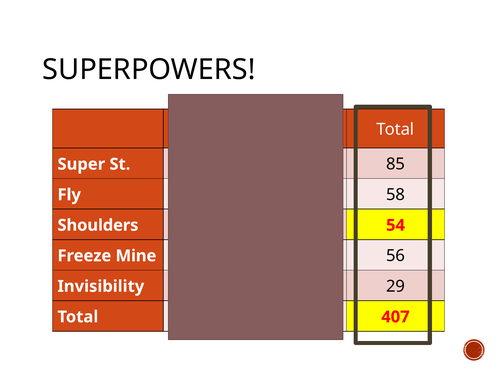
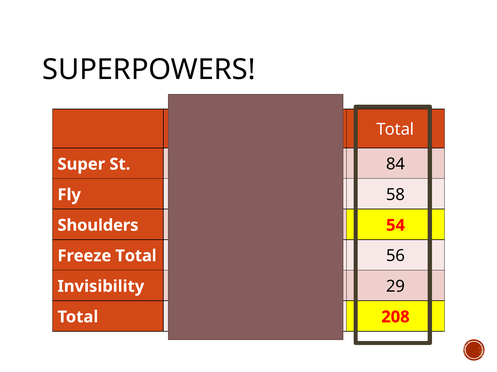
85: 85 -> 84 (396, 165)
Freeze Mine: Mine -> Total (136, 256)
407: 407 -> 208 (395, 318)
